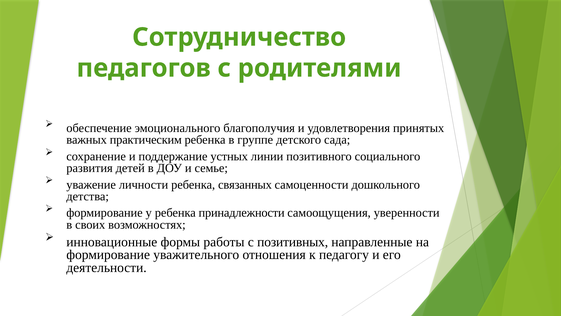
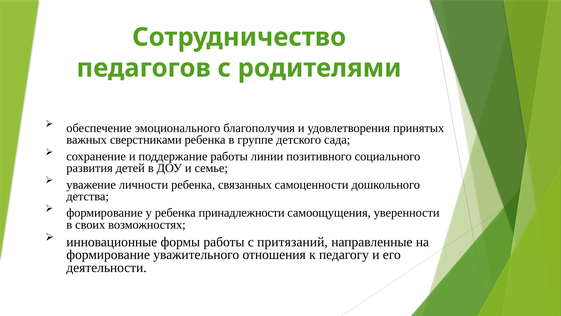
практическим: практическим -> сверстниками (146, 140)
поддержание устных: устных -> работы (229, 156)
позитивных: позитивных -> притязаний (293, 242)
